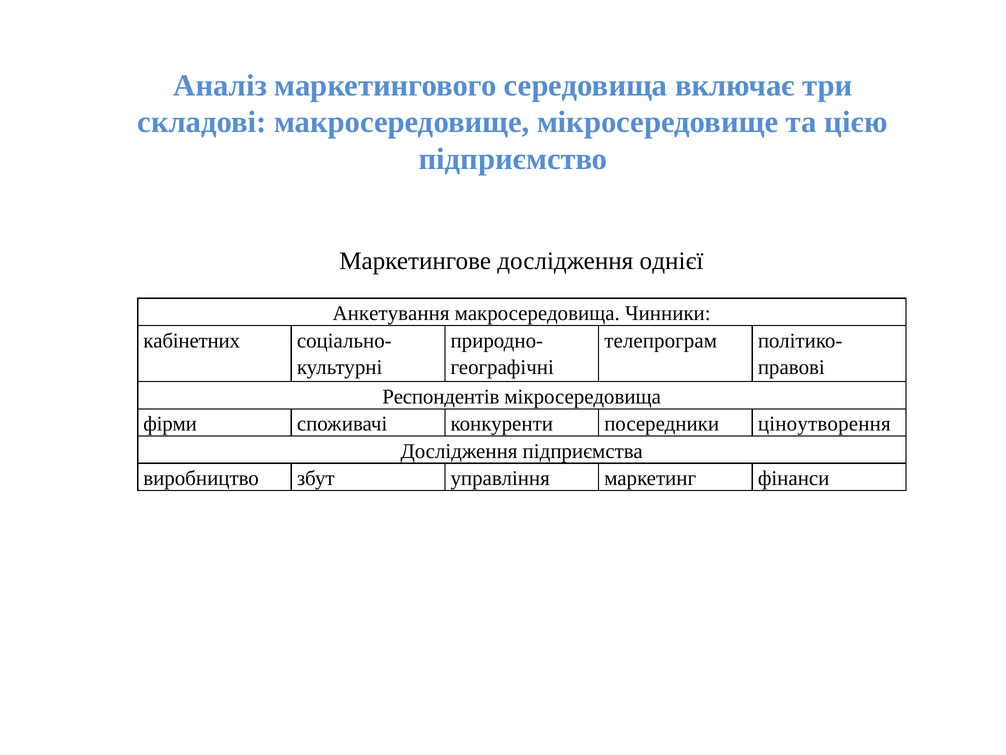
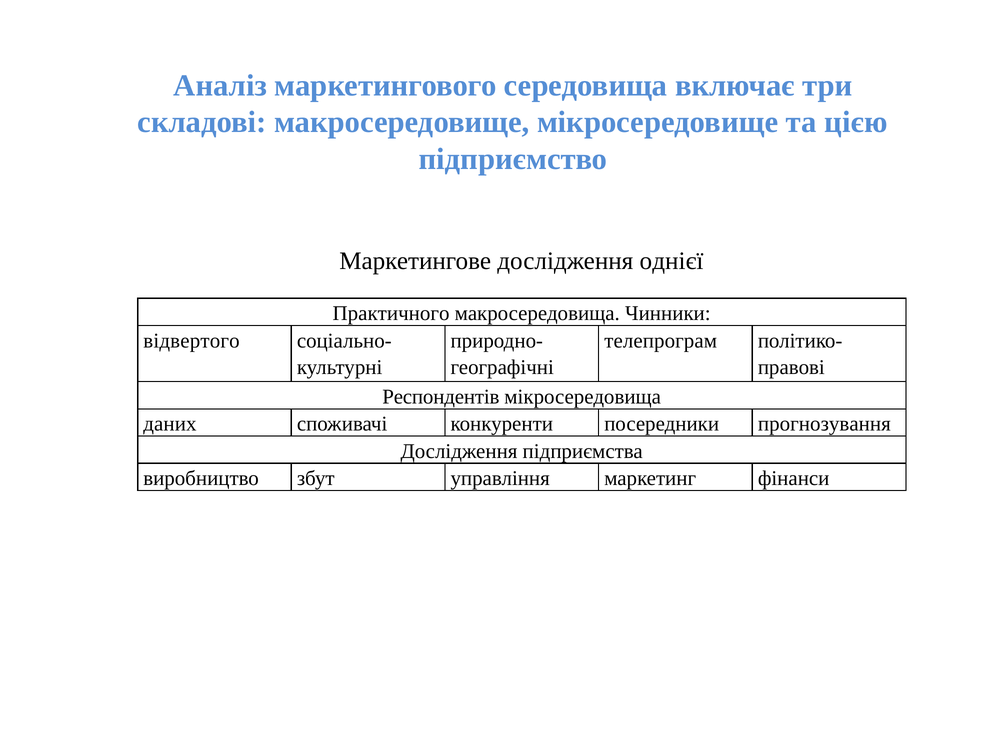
Анкетування: Анкетування -> Практичного (391, 313)
кабінетних: кабінетних -> відвертого (192, 340)
фірми: фірми -> даних (170, 424)
ціноутворення: ціноутворення -> прогнозування (824, 424)
